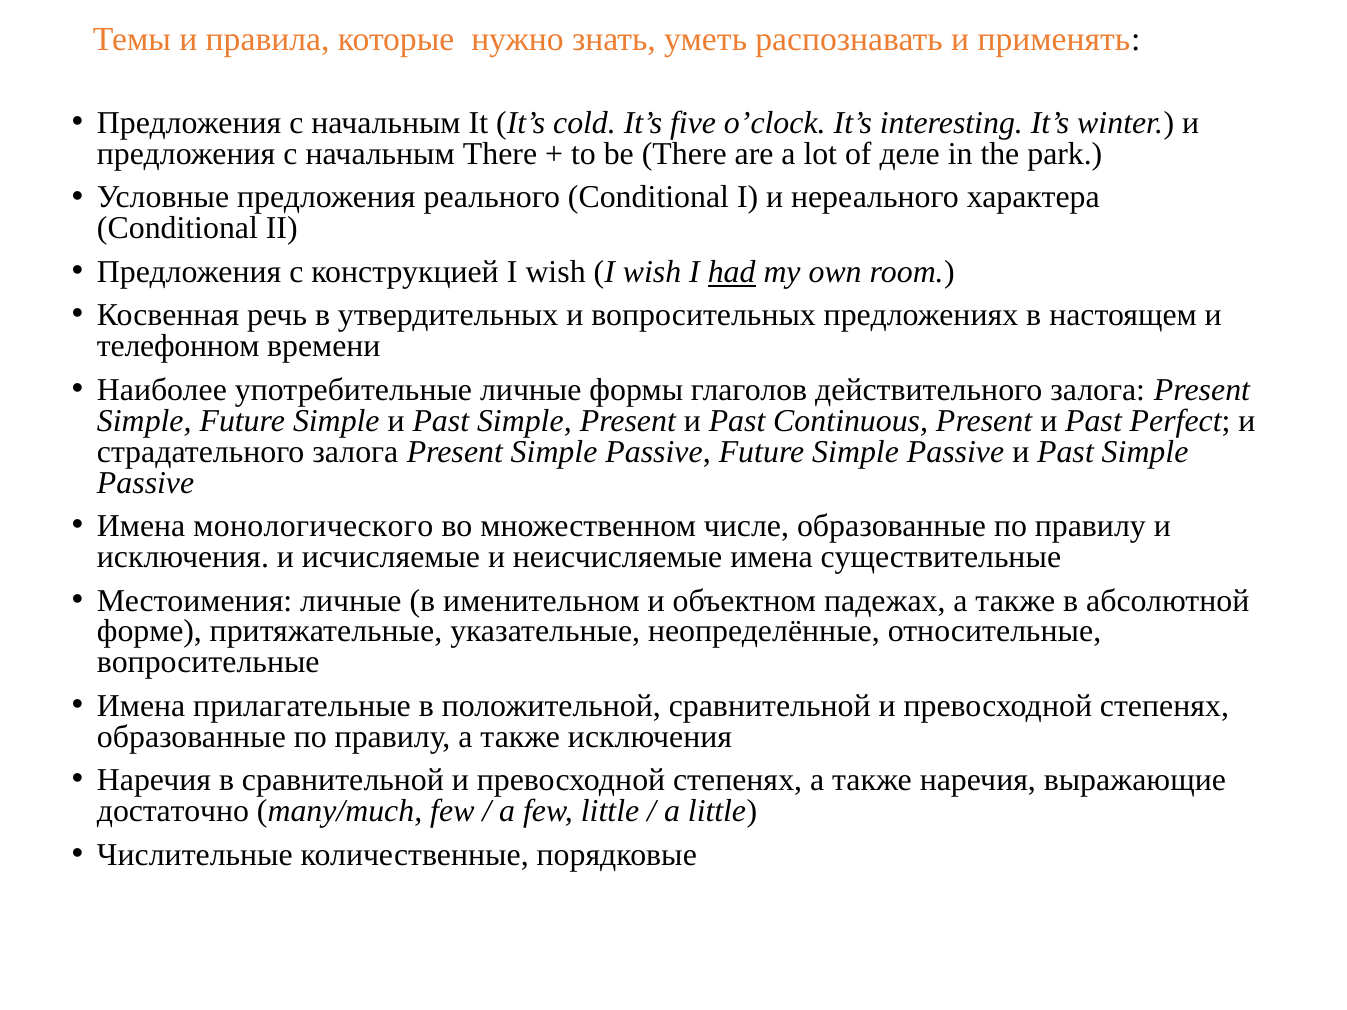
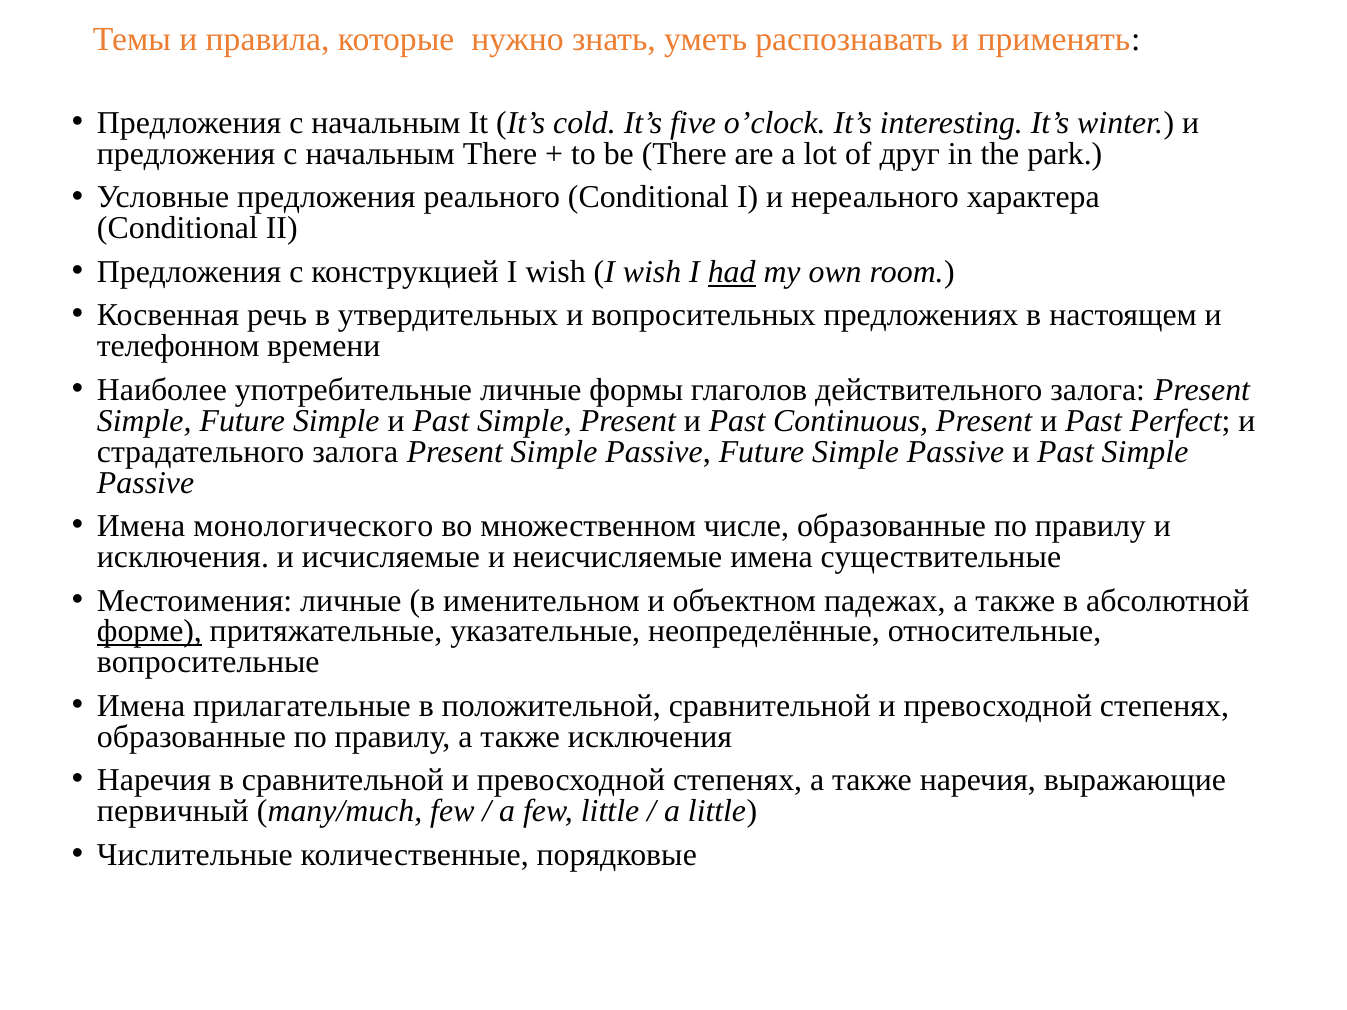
деле: деле -> друг (910, 154)
форме underline: none -> present (149, 632)
достаточно: достаточно -> первичный (173, 811)
